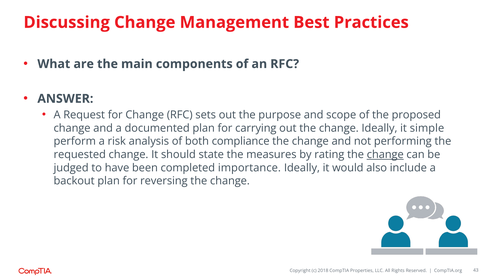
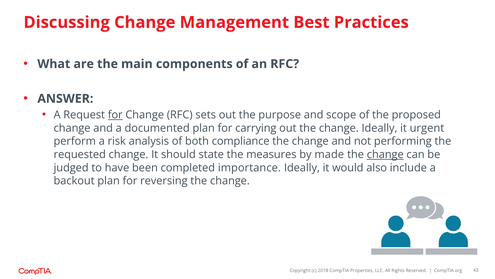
for underline: none -> present (115, 115)
simple: simple -> urgent (427, 128)
rating: rating -> made (329, 154)
